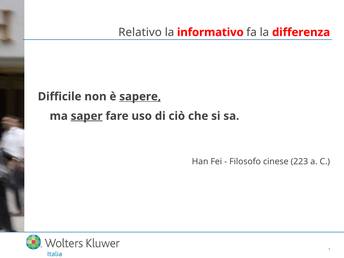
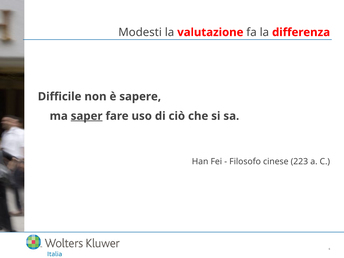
Relativo: Relativo -> Modesti (140, 32)
informativo: informativo -> valutazione (210, 32)
sapere underline: present -> none (140, 97)
